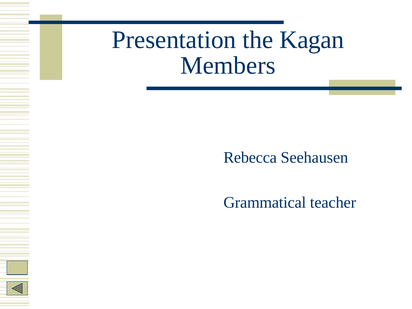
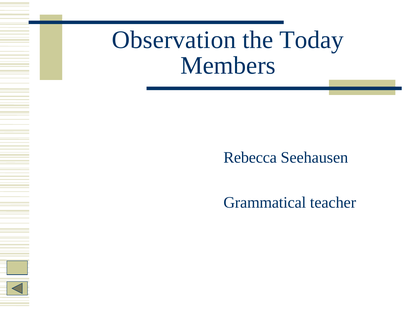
Presentation: Presentation -> Observation (174, 40)
Kagan: Kagan -> Today (312, 40)
